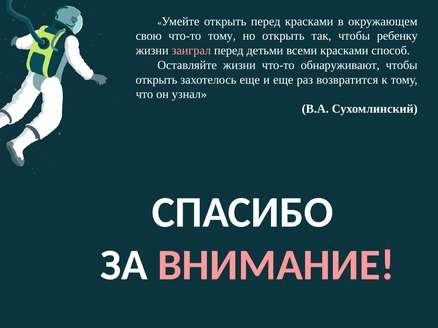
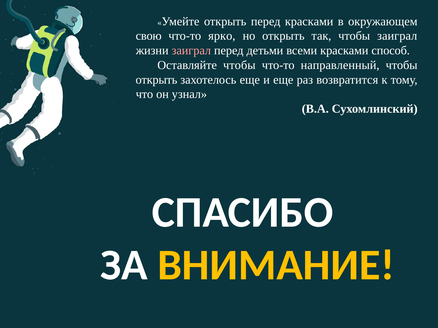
что-то тому: тому -> ярко (222, 36)
чтобы ребенку: ребенку -> заиграл (397, 36)
Оставляйте жизни: жизни -> чтобы (239, 65)
обнаруживают: обнаруживают -> направленный (340, 65)
ВНИМАНИЕ colour: pink -> yellow (276, 265)
